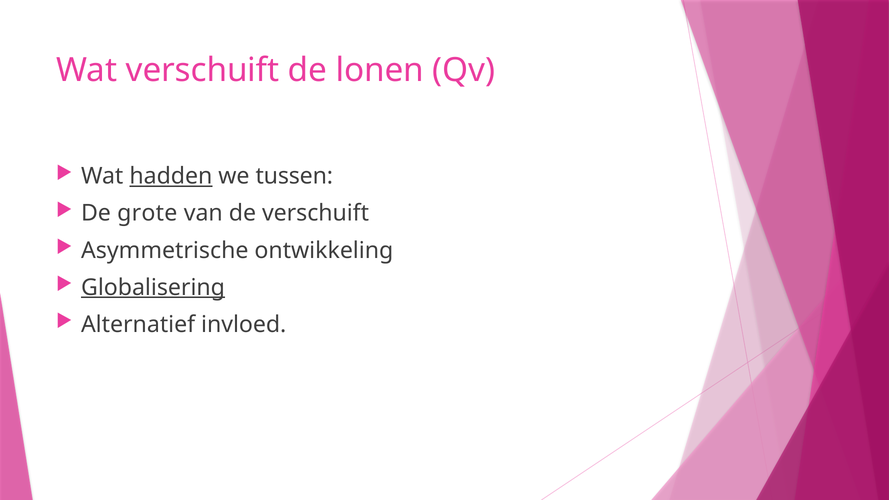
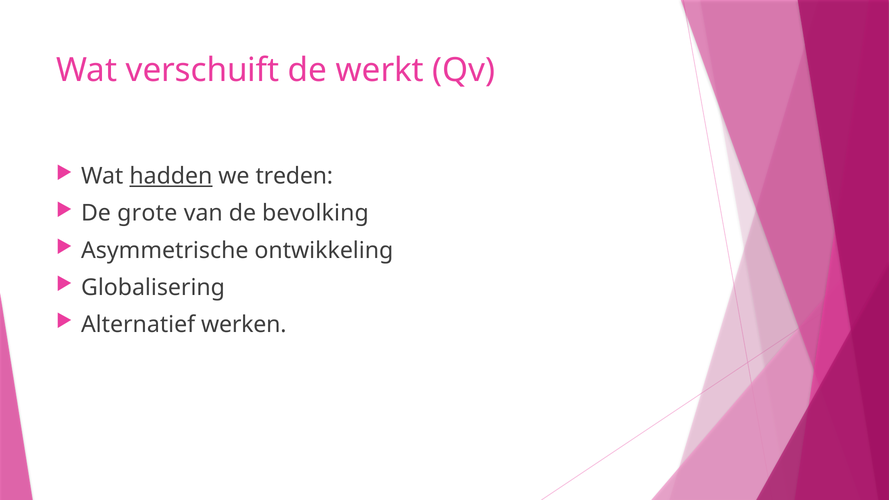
lonen: lonen -> werkt (380, 70)
tussen: tussen -> treden (294, 176)
de verschuift: verschuift -> bevolking (315, 213)
Globalisering underline: present -> none (153, 287)
invloed: invloed -> werken (244, 324)
